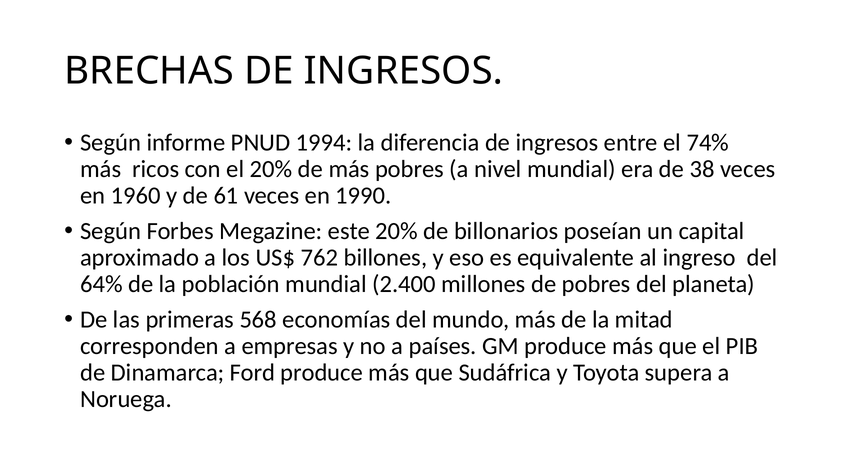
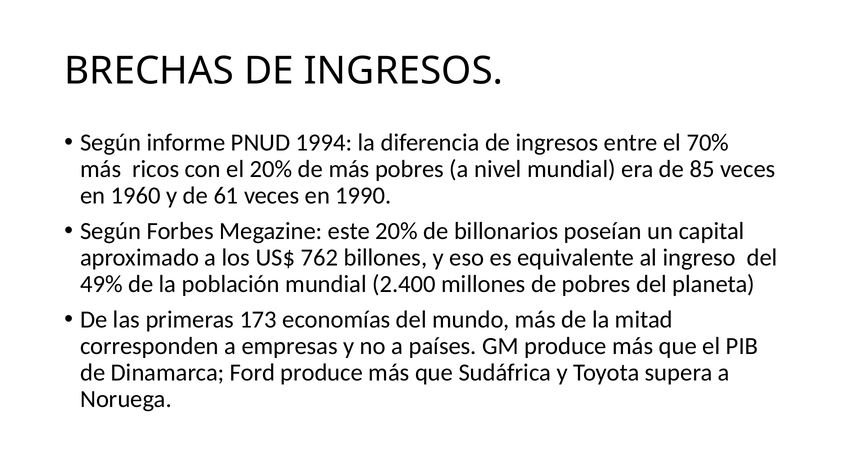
74%: 74% -> 70% (708, 143)
38: 38 -> 85 (702, 169)
64%: 64% -> 49% (101, 284)
568: 568 -> 173 (258, 319)
